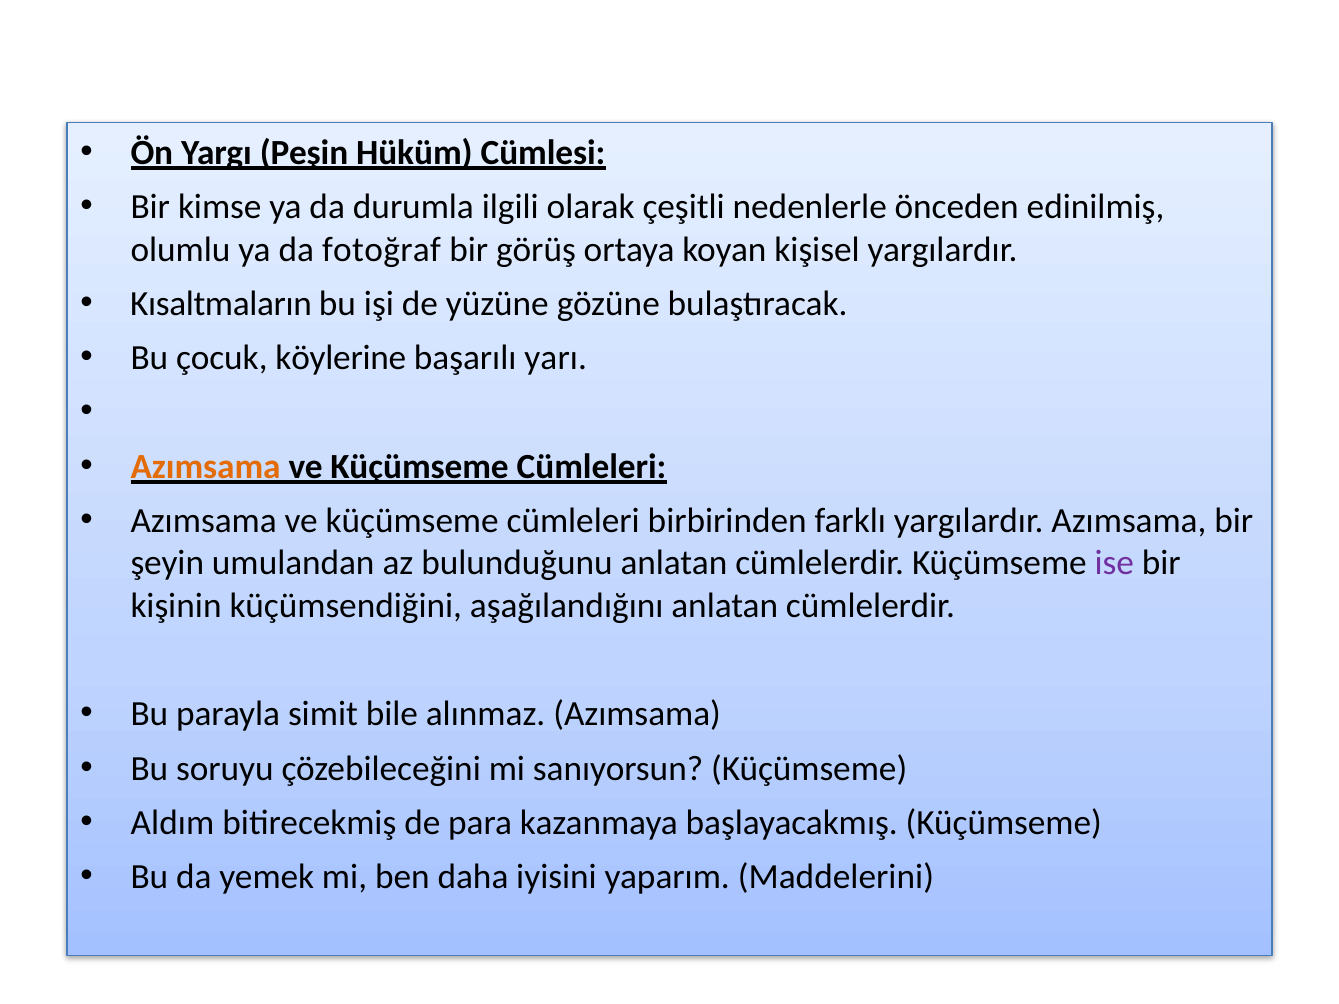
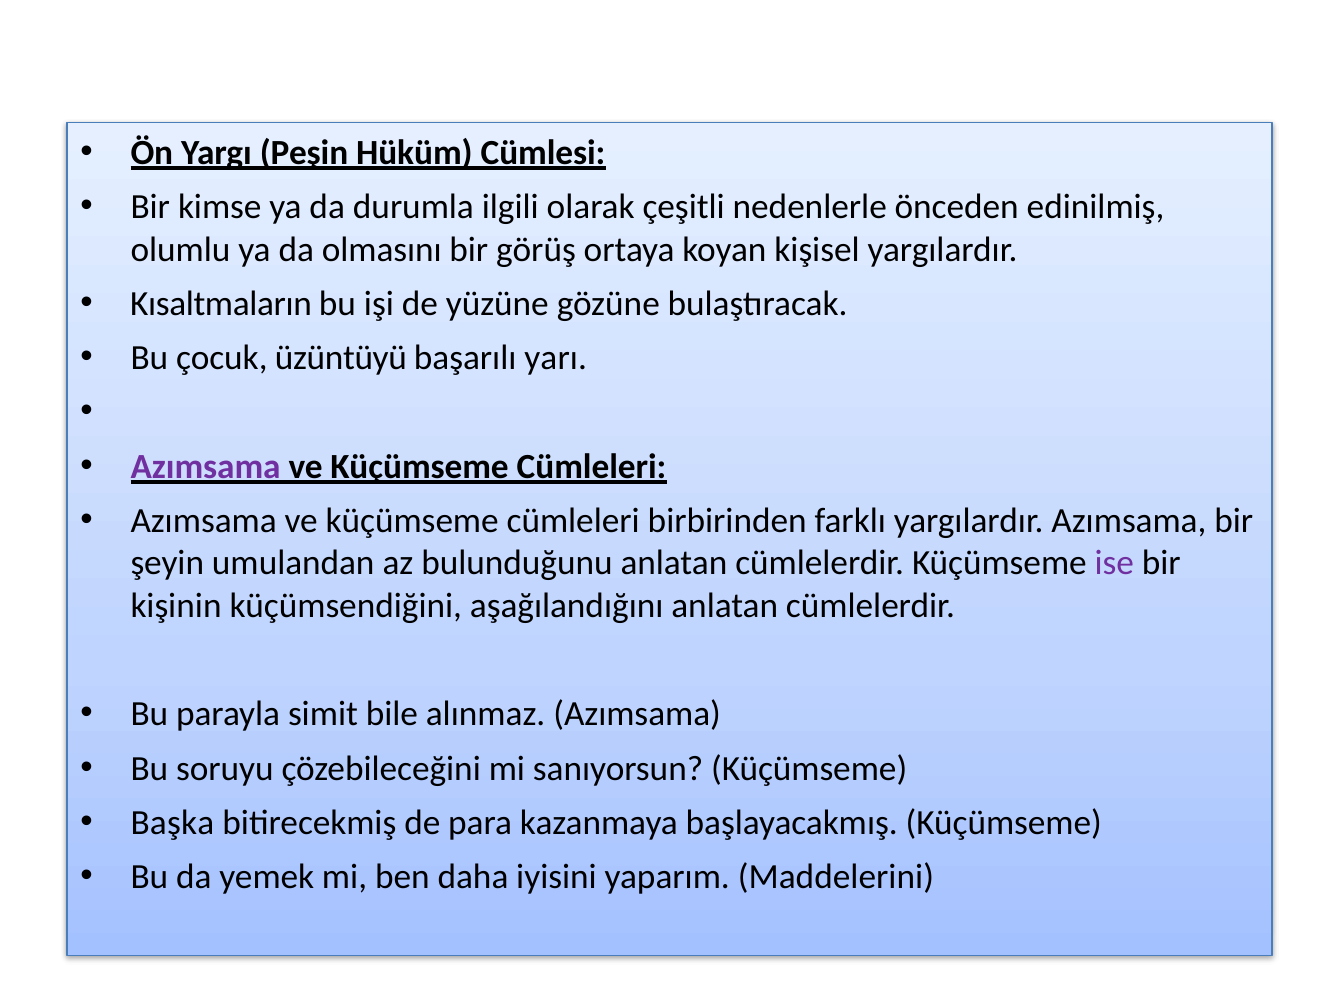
fotoğraf: fotoğraf -> olmasını (382, 250)
köylerine: köylerine -> üzüntüyü (341, 358)
Azımsama colour: orange -> purple (206, 467)
Aldım: Aldım -> Başka (172, 823)
